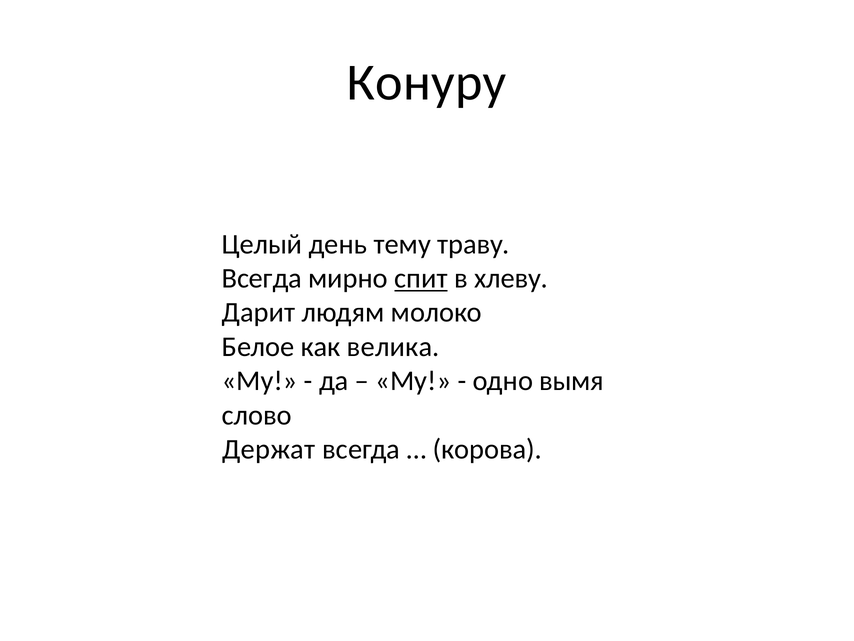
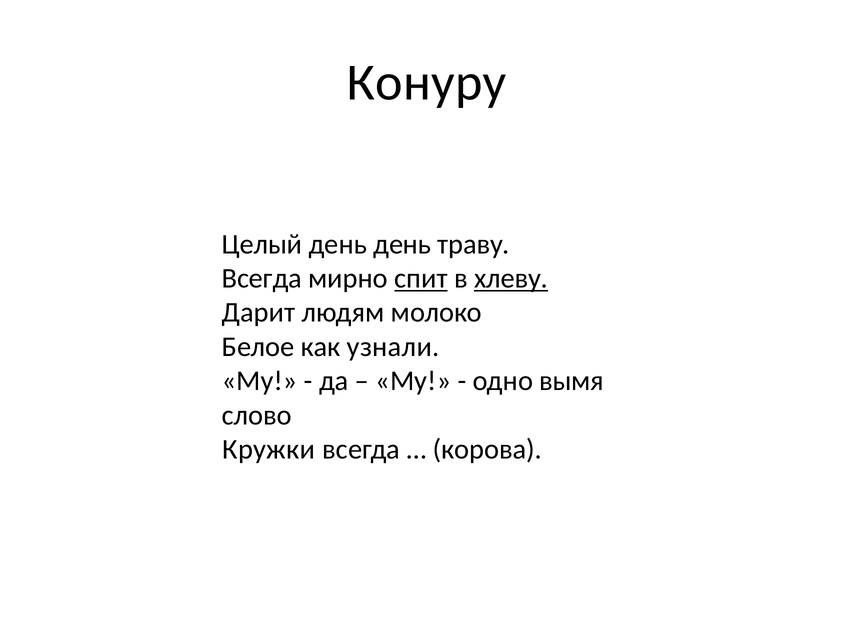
день тему: тему -> день (402, 244)
хлеву underline: none -> present (511, 278)
велика: велика -> узнали (393, 346)
Держат: Держат -> Кружки (269, 449)
